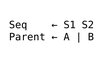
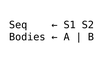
Parent: Parent -> Bodies (27, 37)
